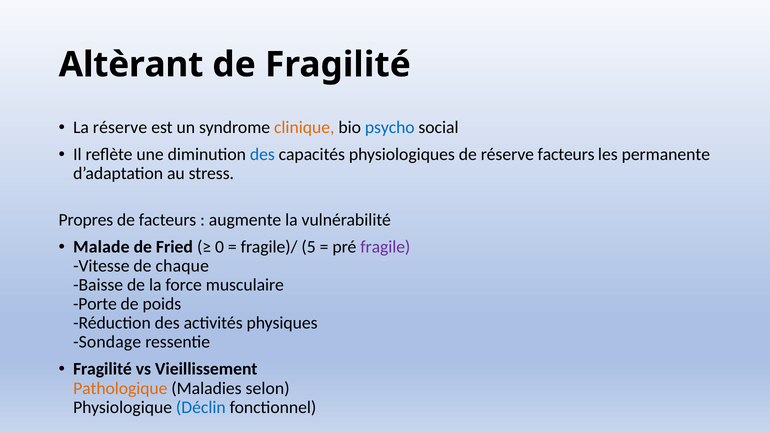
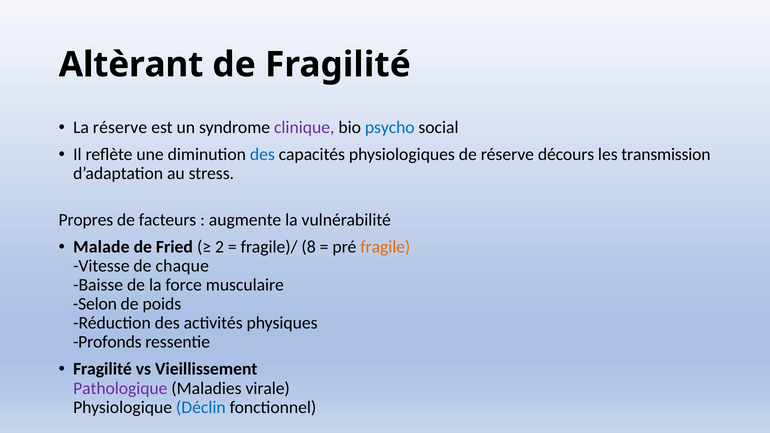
clinique colour: orange -> purple (304, 128)
réserve facteurs: facteurs -> décours (566, 155)
permanente: permanente -> transmission (666, 155)
0: 0 -> 2 (220, 247)
5: 5 -> 8 (309, 247)
fragile colour: purple -> orange (385, 247)
Porte: Porte -> Selon (95, 304)
Sondage: Sondage -> Profonds (107, 342)
Pathologique colour: orange -> purple (120, 388)
selon: selon -> virale (268, 388)
